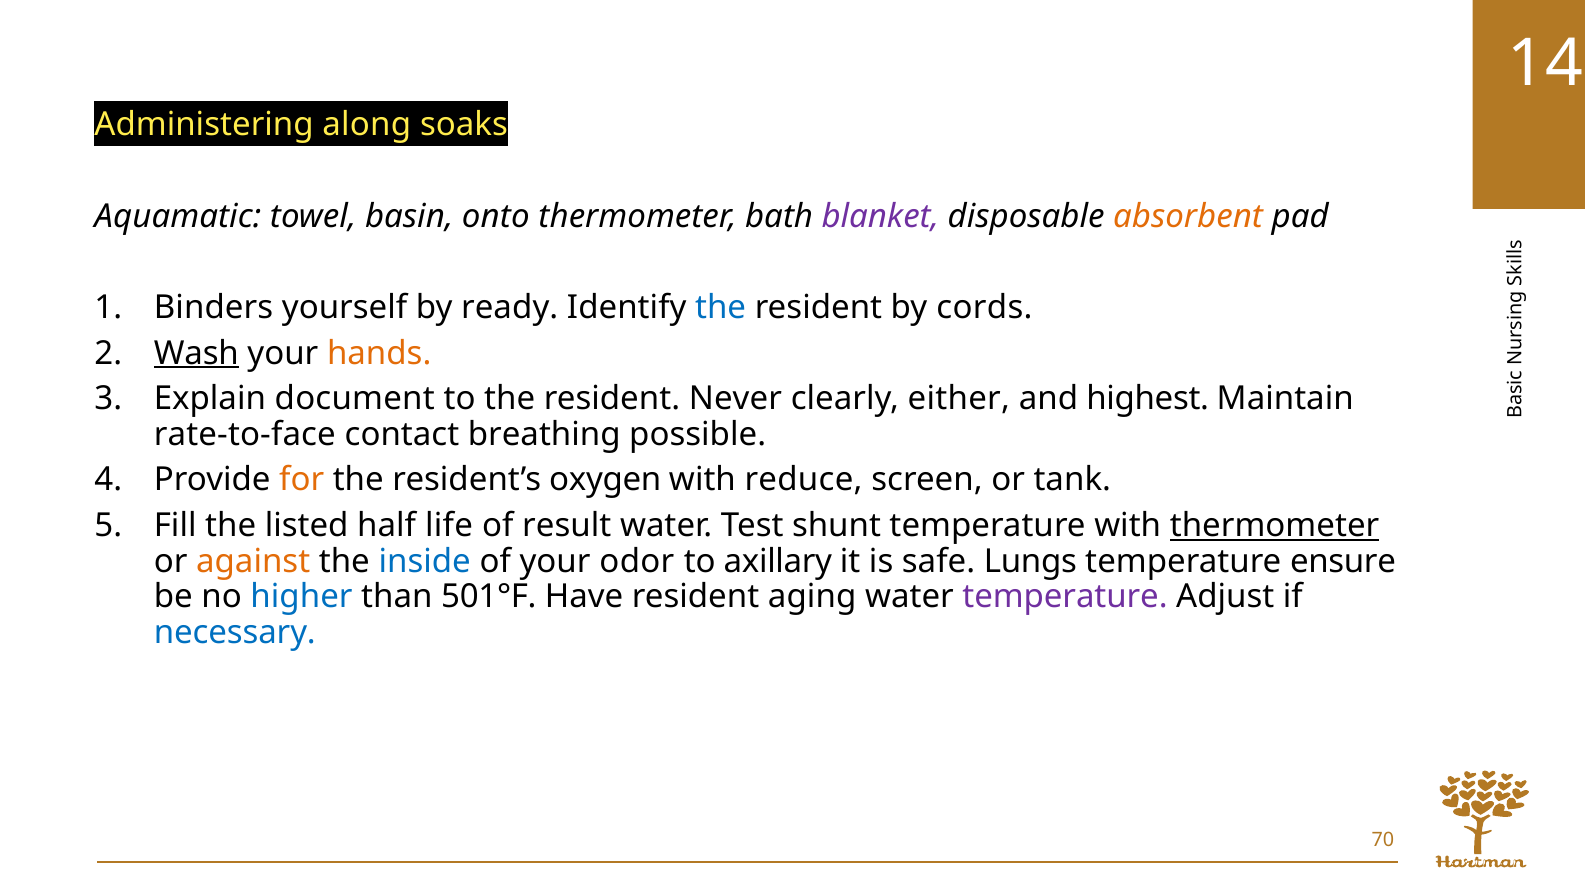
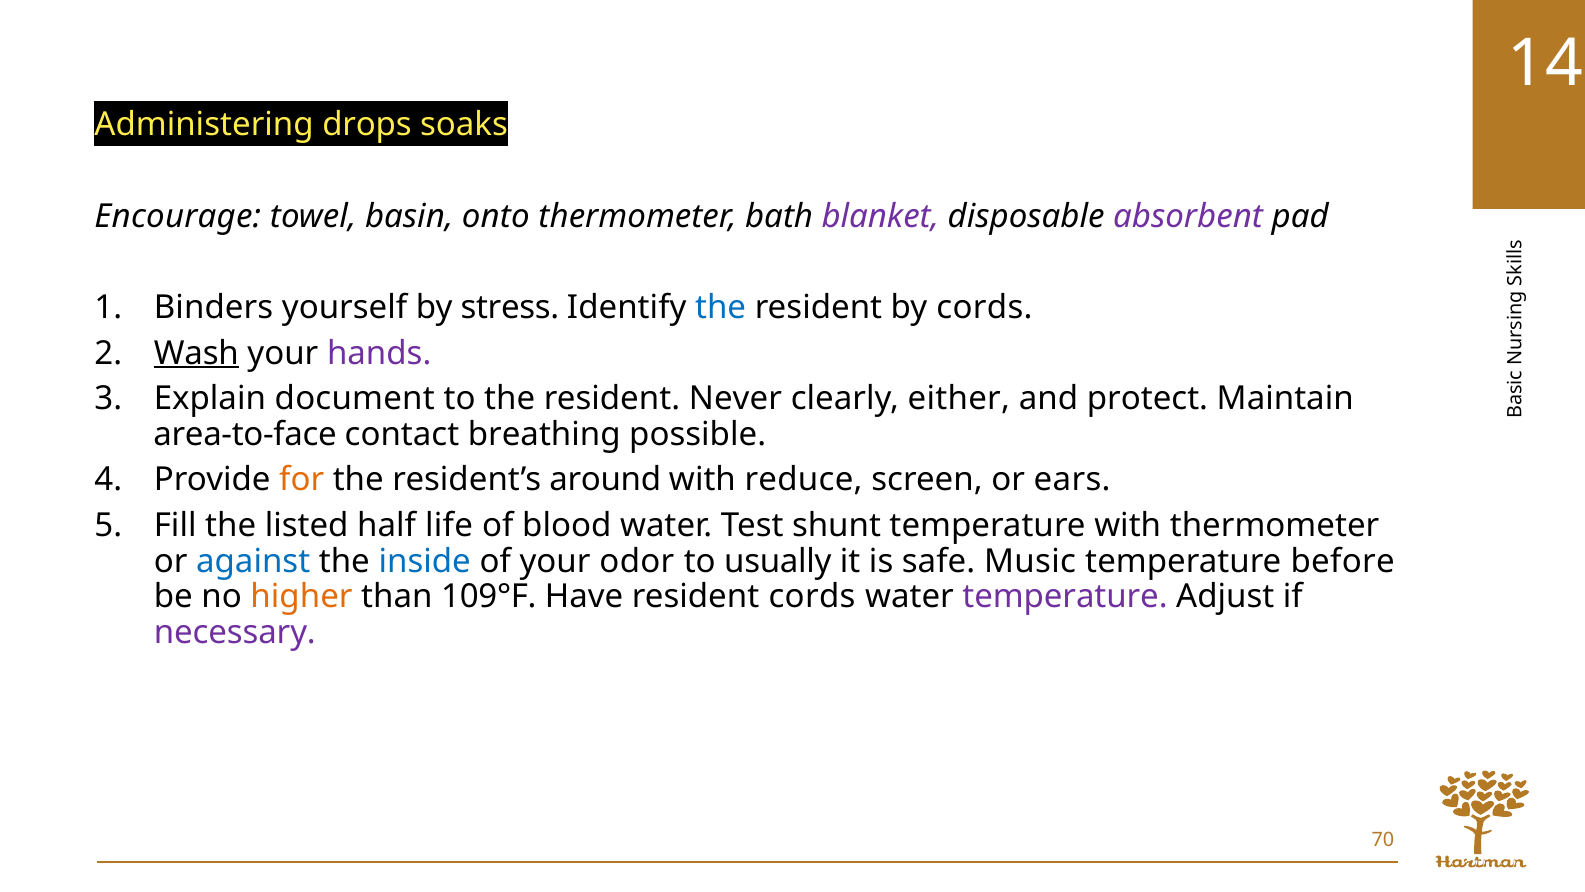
along: along -> drops (367, 125)
Aquamatic: Aquamatic -> Encourage (178, 216)
absorbent colour: orange -> purple (1188, 216)
ready: ready -> stress (510, 307)
hands colour: orange -> purple (379, 353)
highest: highest -> protect (1147, 399)
rate-to-face: rate-to-face -> area-to-face (245, 434)
oxygen: oxygen -> around (605, 480)
tank: tank -> ears (1072, 480)
result: result -> blood (567, 525)
thermometer underline: present -> none (1275, 525)
against colour: orange -> blue (253, 561)
axillary: axillary -> usually (778, 561)
Lungs: Lungs -> Music (1030, 561)
ensure: ensure -> before (1343, 561)
higher colour: blue -> orange (302, 597)
501°F: 501°F -> 109°F (489, 597)
resident aging: aging -> cords (812, 597)
necessary colour: blue -> purple (235, 632)
